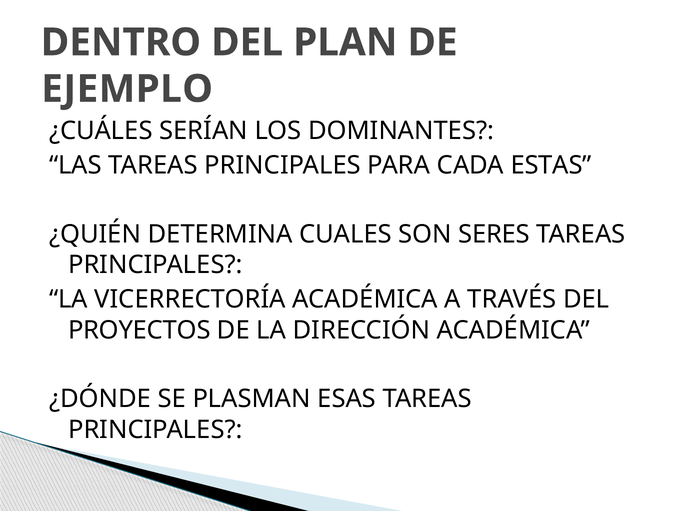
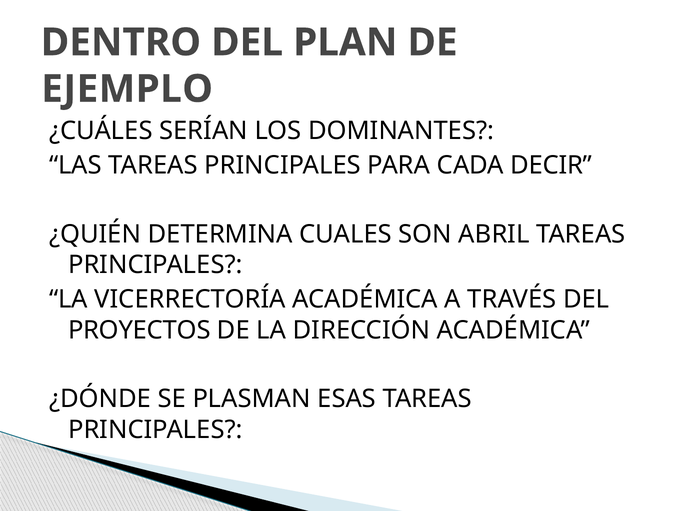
ESTAS: ESTAS -> DECIR (551, 165)
SERES: SERES -> ABRIL (494, 234)
